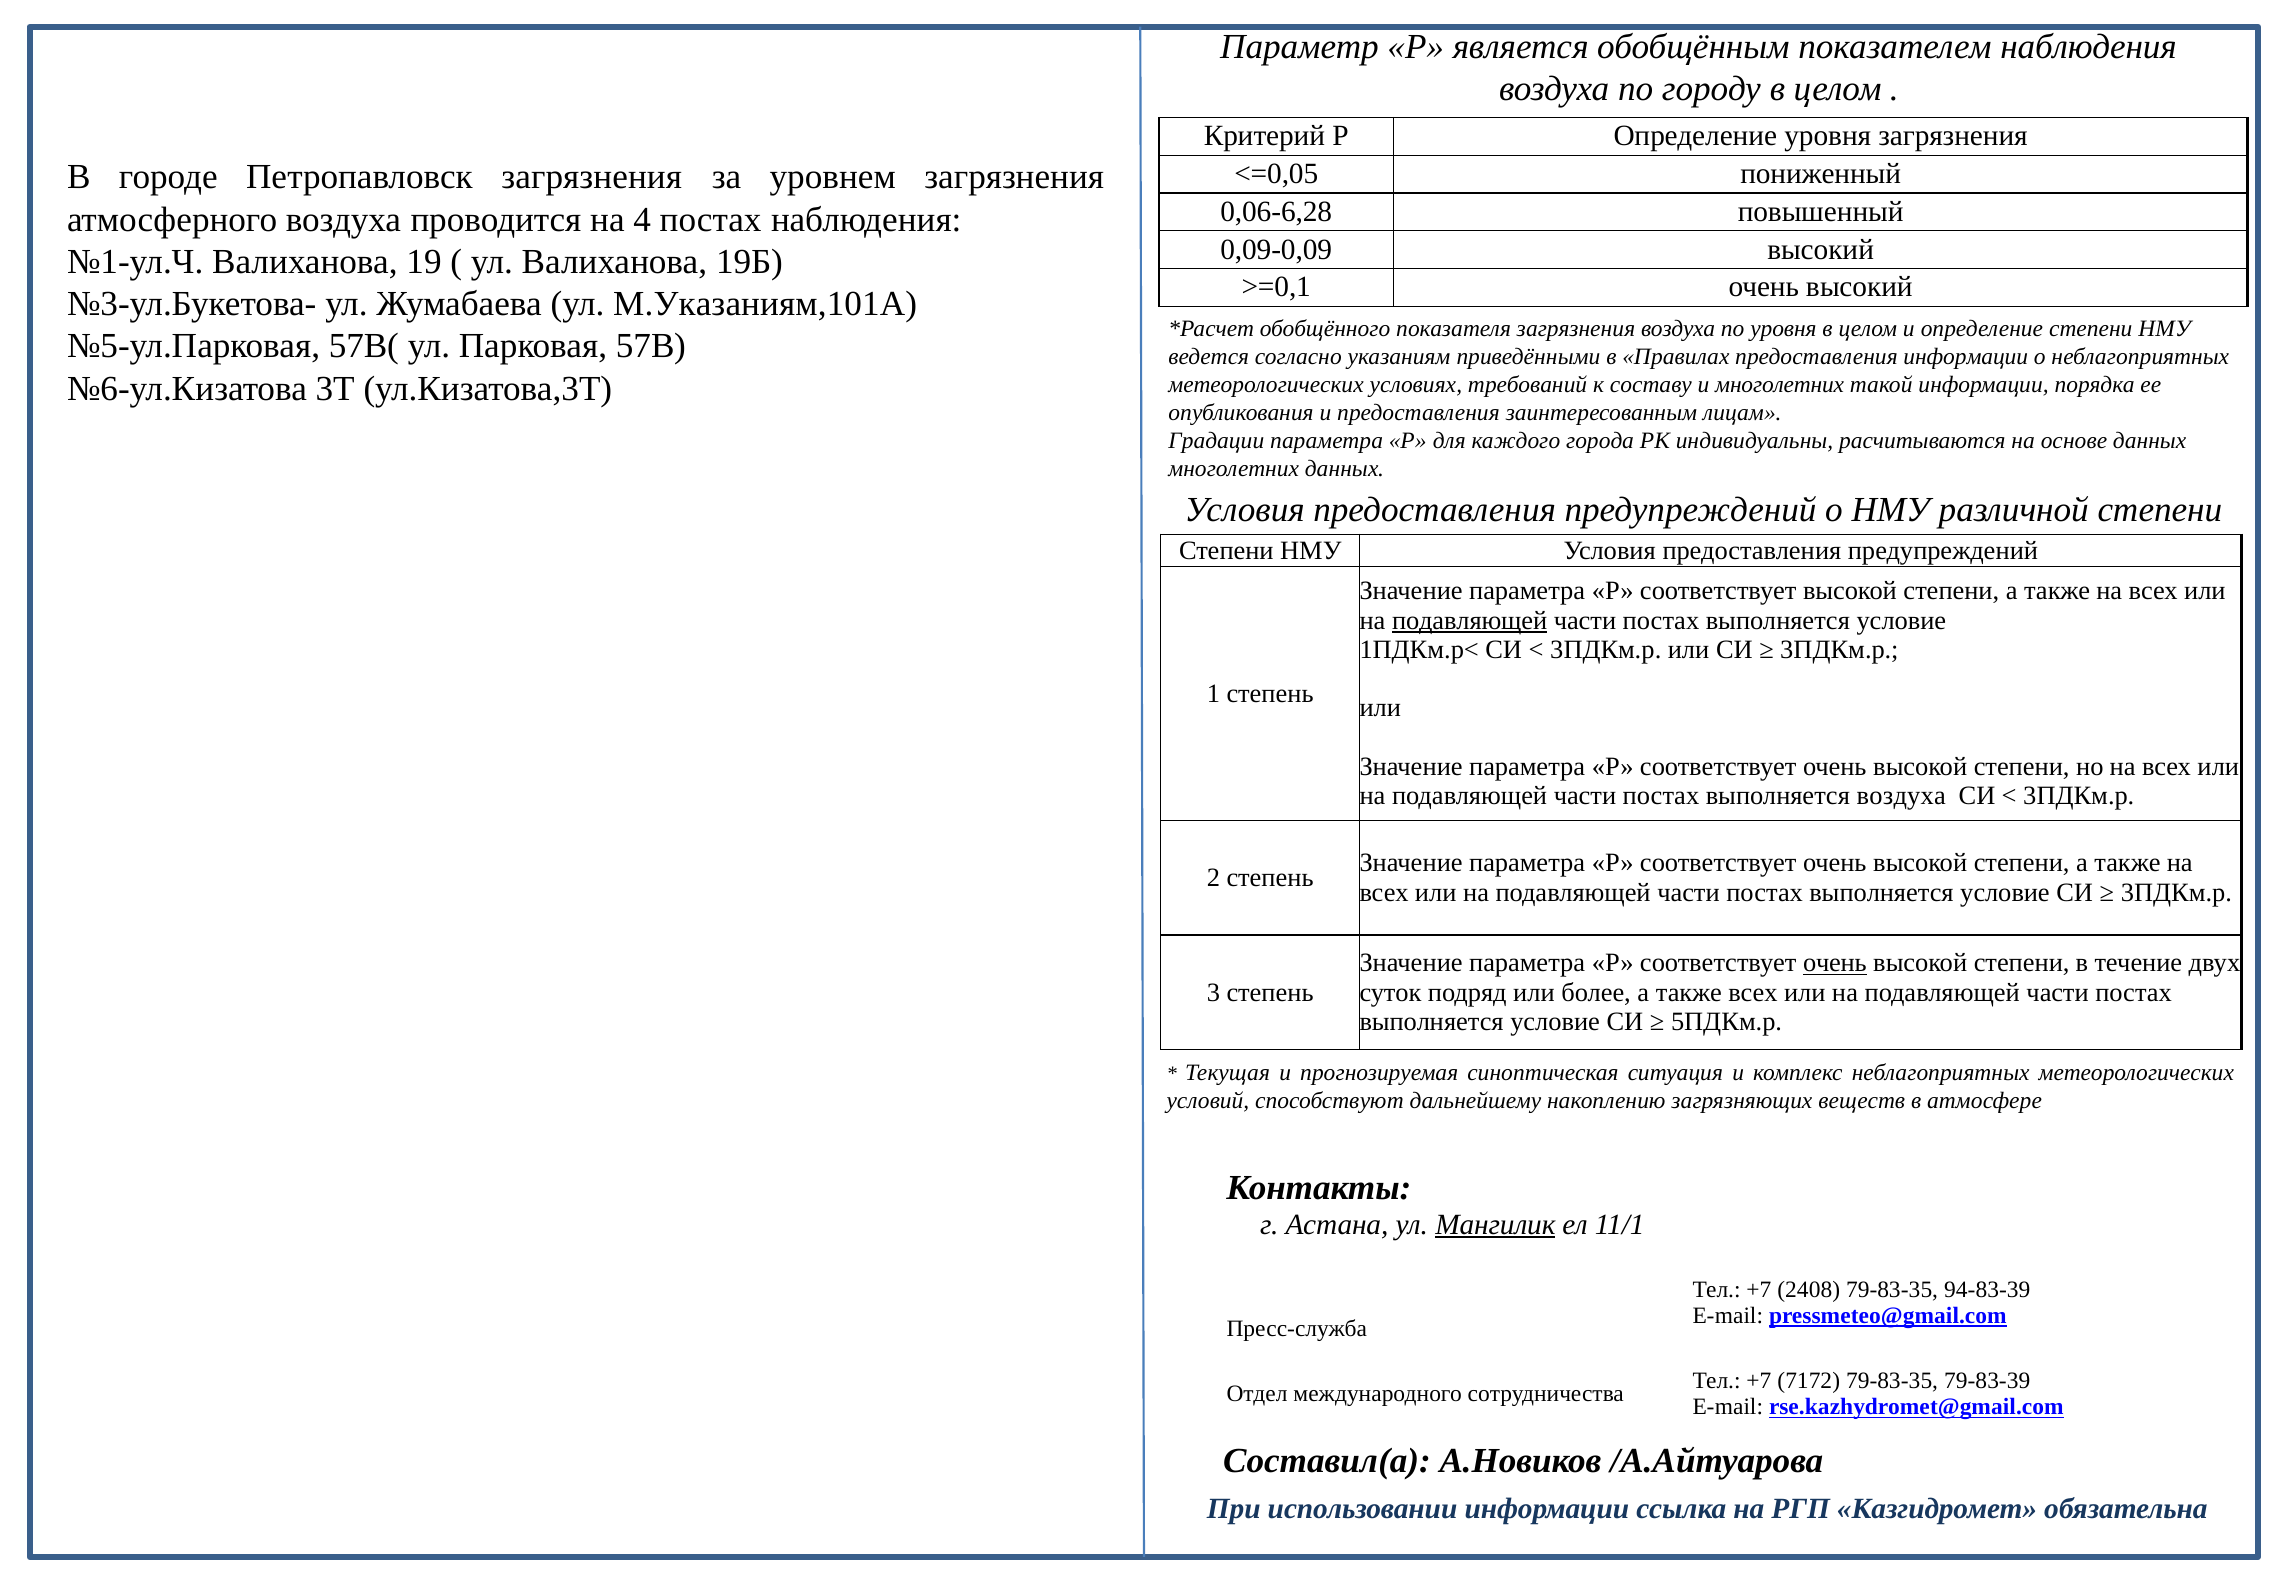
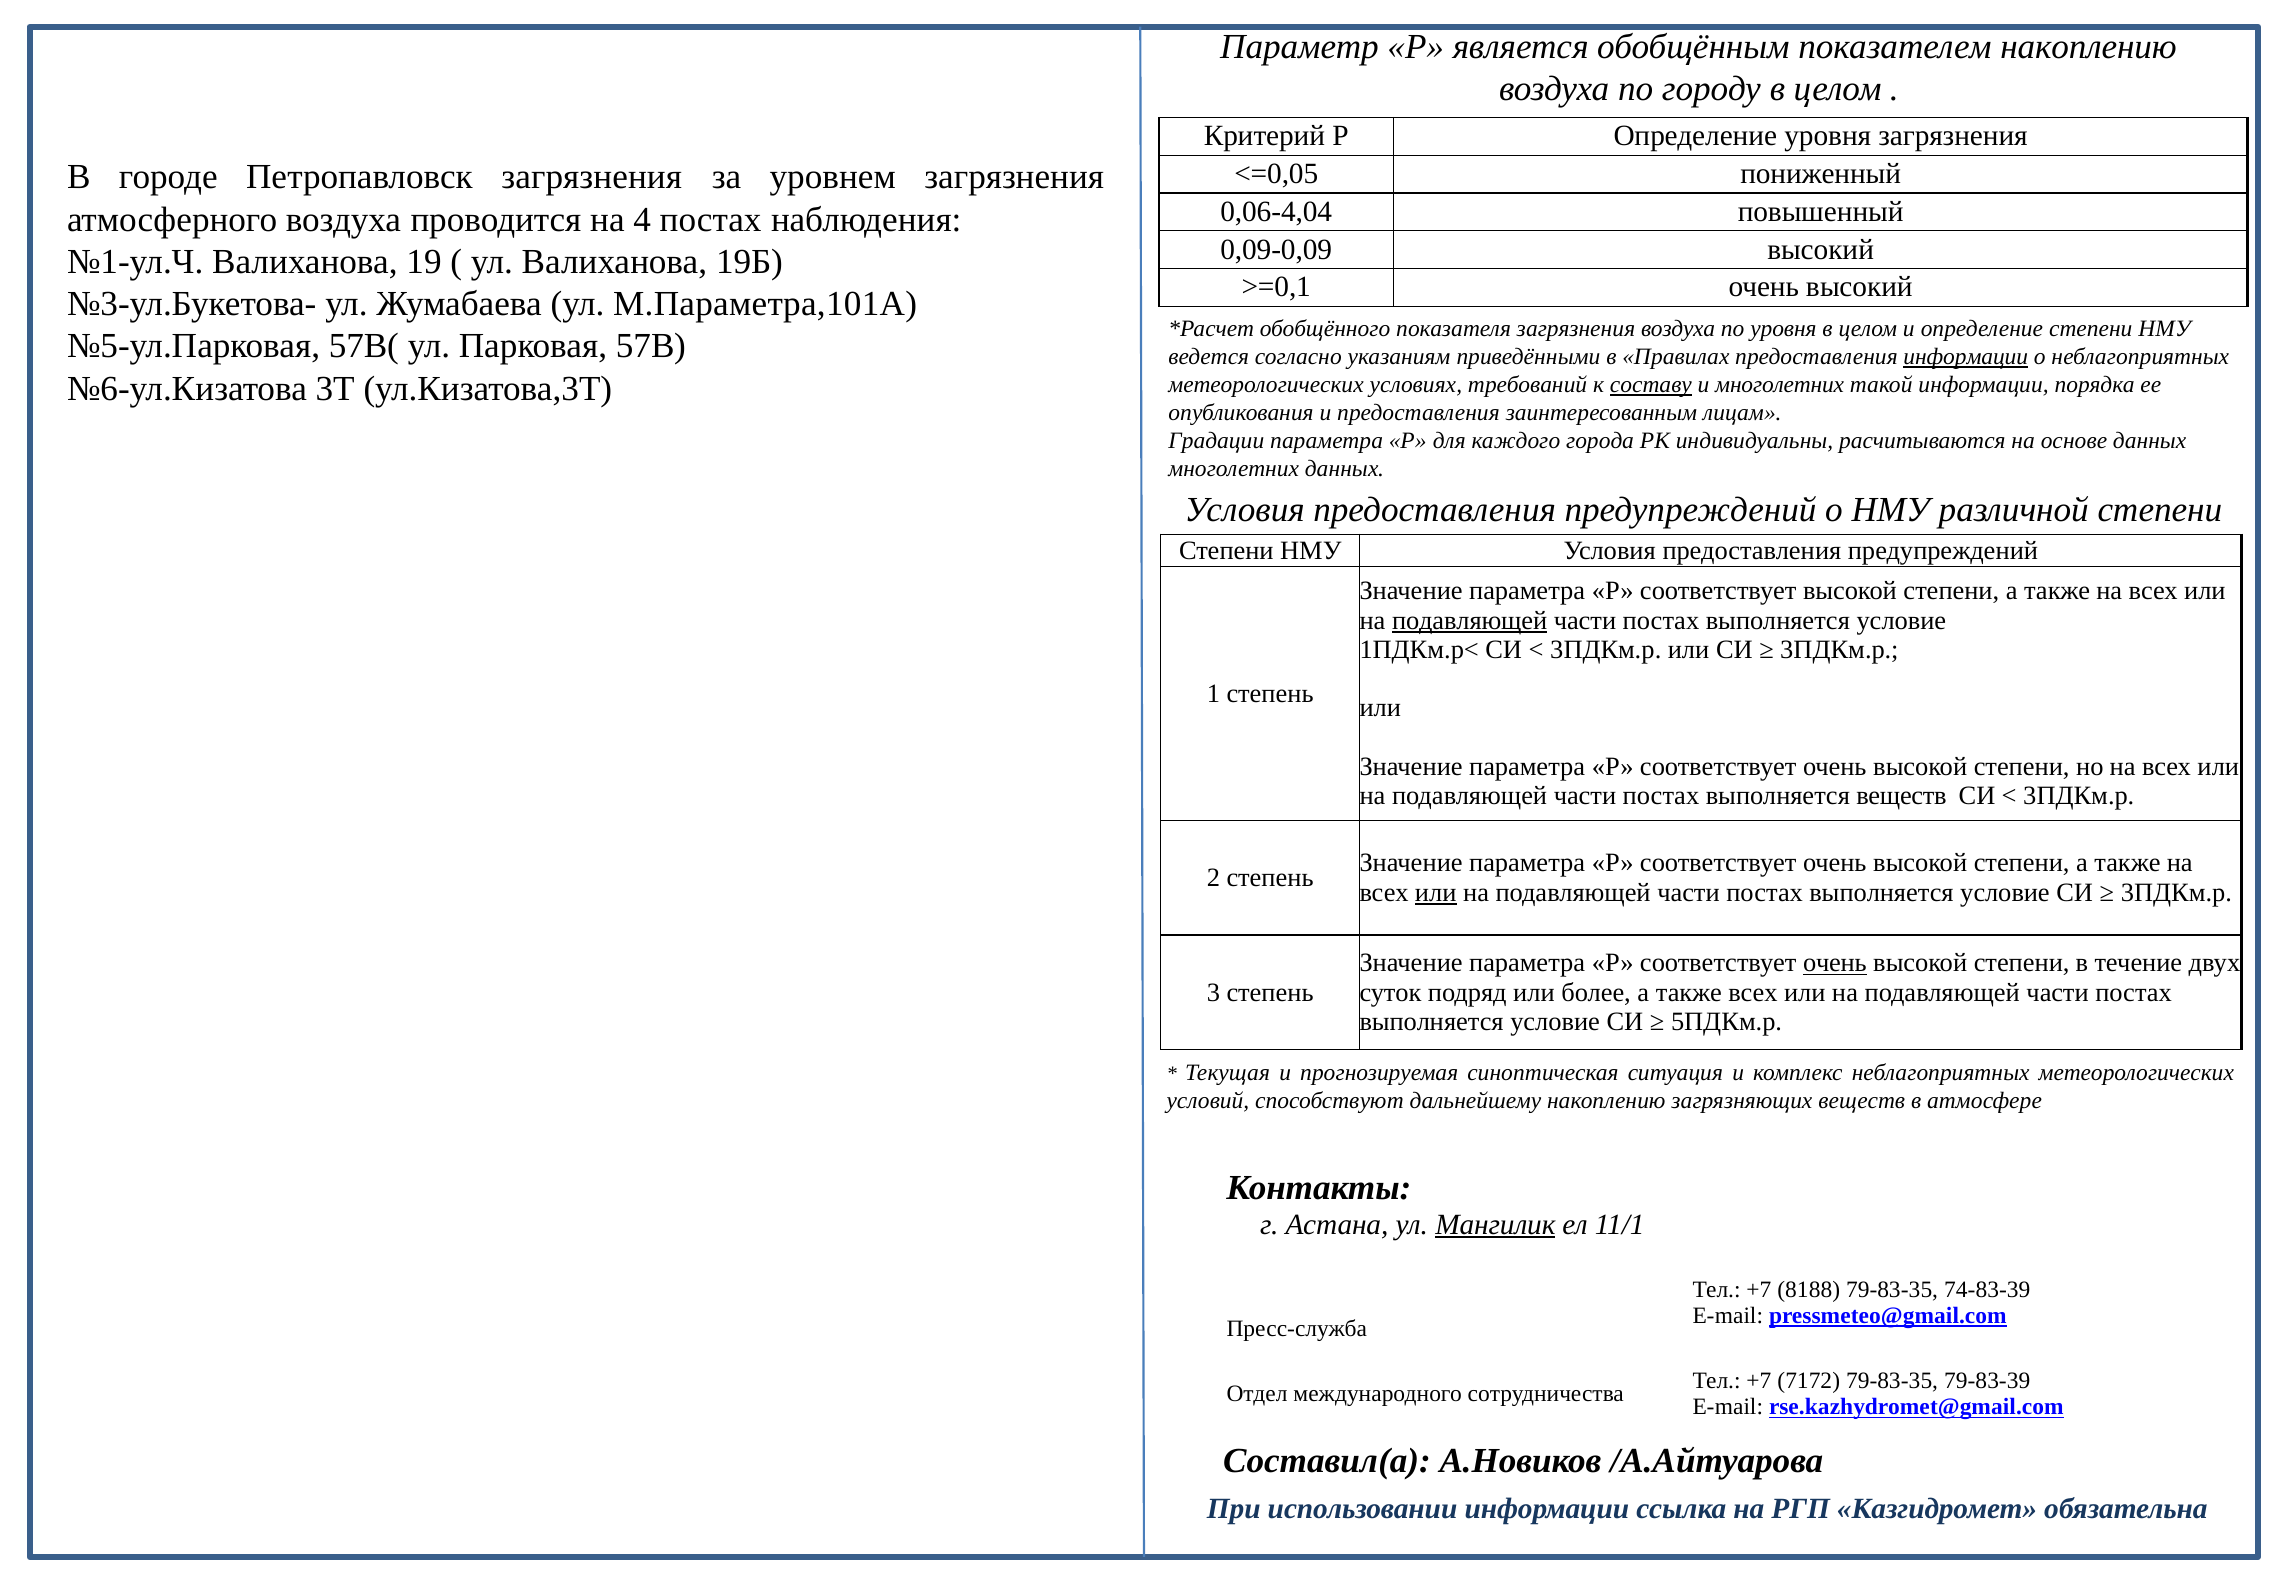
показателем наблюдения: наблюдения -> накоплению (2088, 47)
0,06-6,28: 0,06-6,28 -> 0,06-4,04 (1276, 212)
М.Указаниям,101А: М.Указаниям,101А -> М.Параметра,101А (765, 304)
информации underline: none -> present (1966, 357)
составу underline: none -> present (1651, 385)
выполняется воздуха: воздуха -> веществ (1901, 796)
или underline: none -> present (1436, 893)
2408: 2408 -> 8188 (1809, 1290)
94-83-39: 94-83-39 -> 74-83-39 (1987, 1290)
